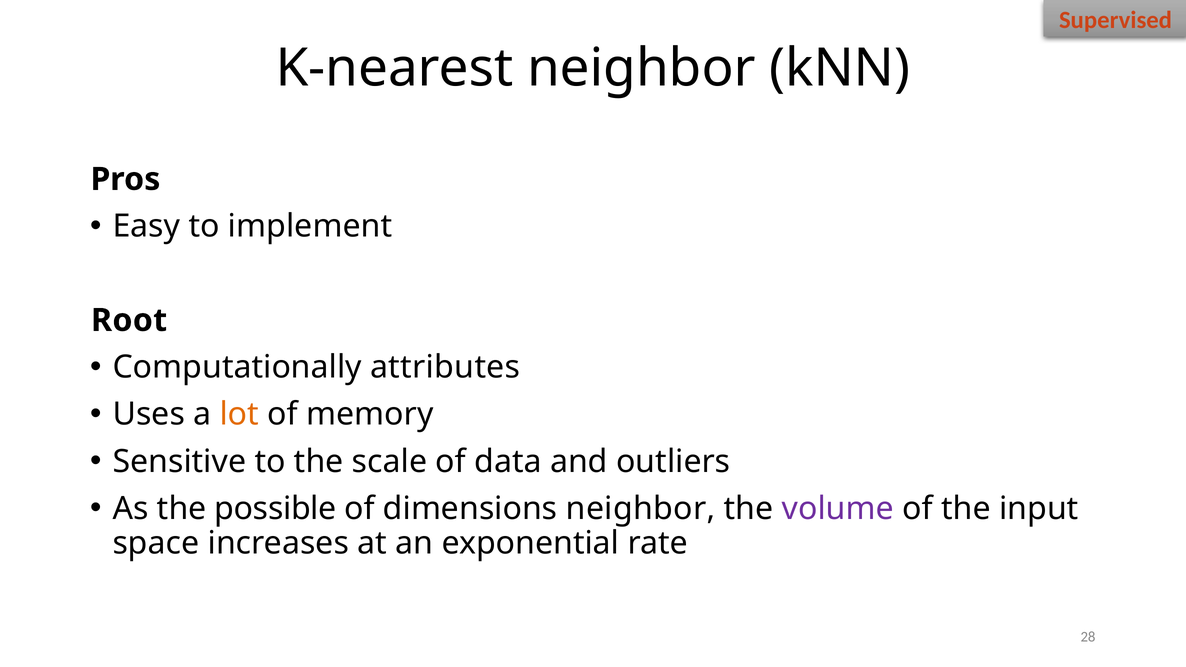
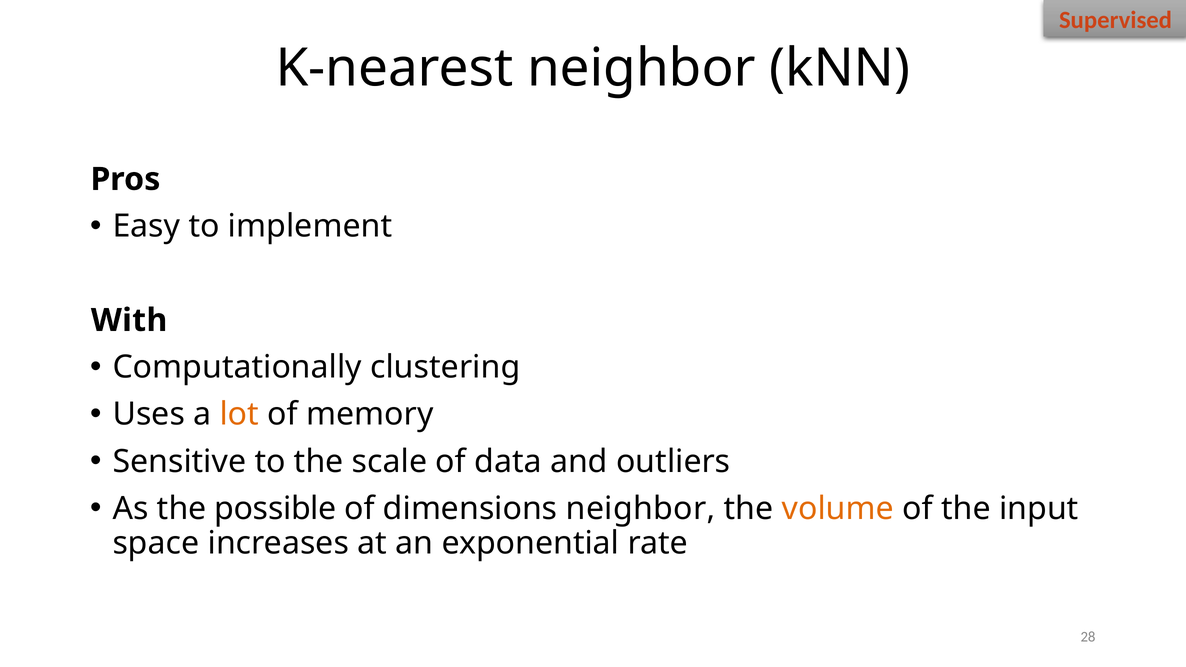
Root: Root -> With (129, 320)
attributes: attributes -> clustering (445, 367)
volume colour: purple -> orange (838, 509)
